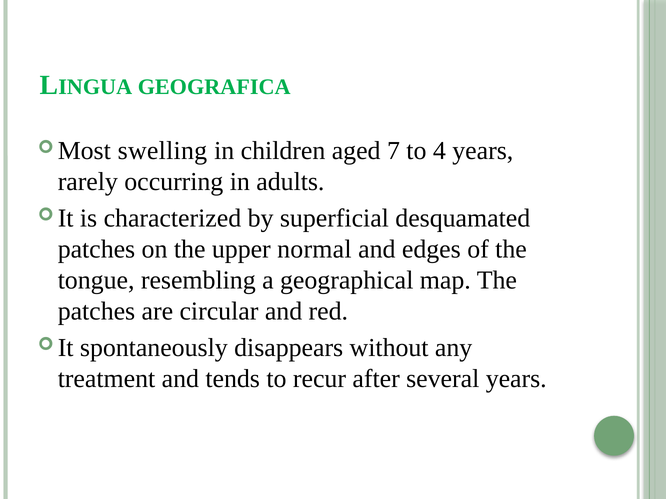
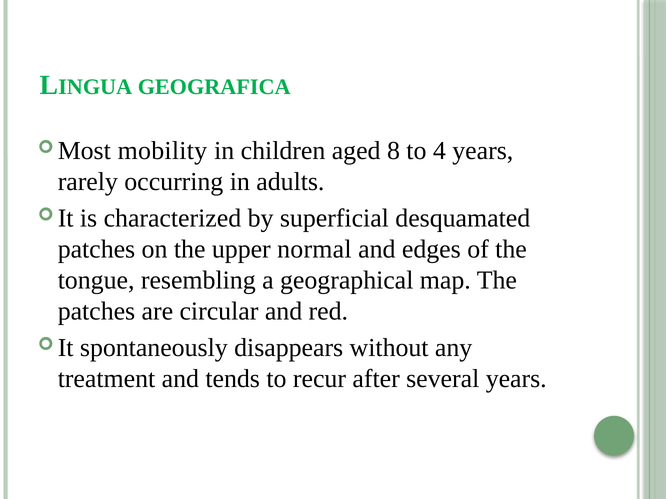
swelling: swelling -> mobility (162, 151)
7: 7 -> 8 (393, 151)
